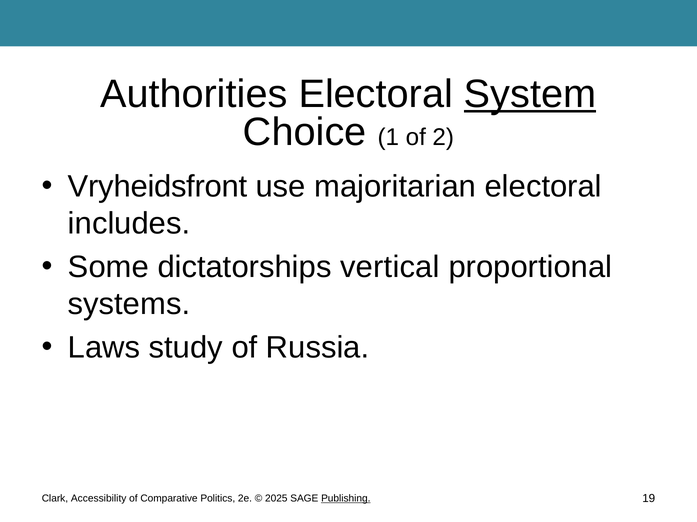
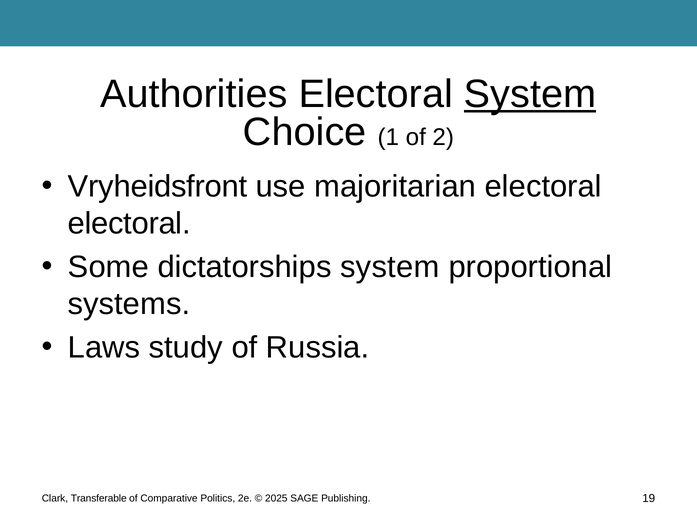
includes: includes -> electoral (129, 224)
dictatorships vertical: vertical -> system (390, 267)
Accessibility: Accessibility -> Transferable (99, 499)
Publishing underline: present -> none (346, 499)
